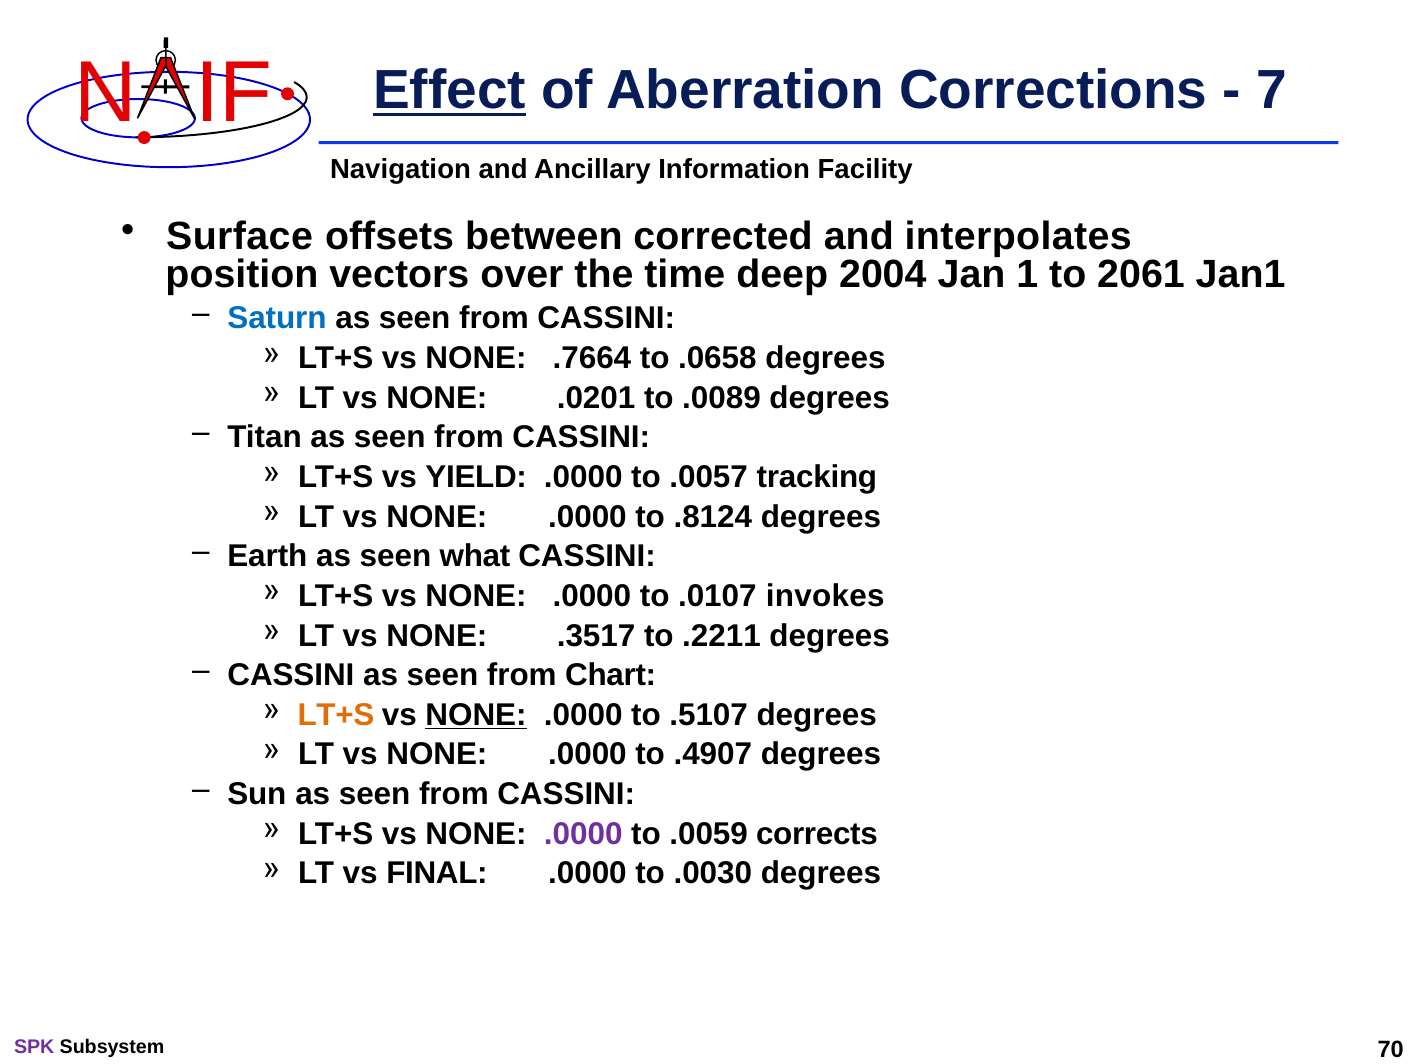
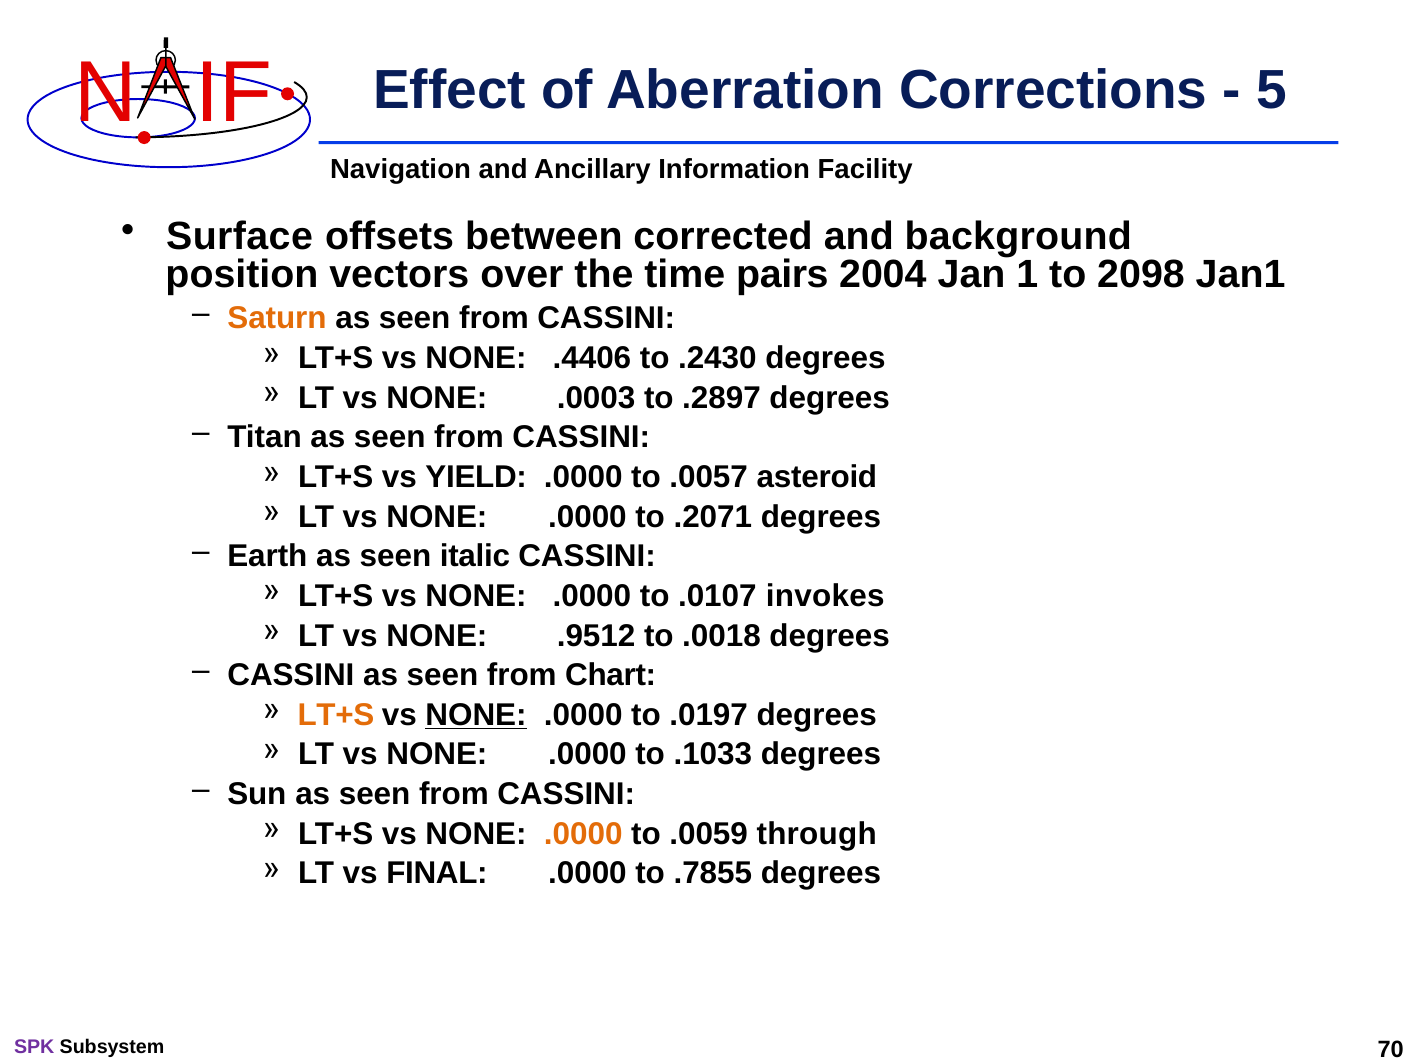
Effect underline: present -> none (450, 91)
7: 7 -> 5 (1271, 91)
interpolates: interpolates -> background (1018, 237)
deep: deep -> pairs (782, 275)
2061: 2061 -> 2098 (1141, 275)
Saturn colour: blue -> orange (277, 319)
.7664: .7664 -> .4406 (592, 358)
.0658: .0658 -> .2430 (717, 358)
.0201: .0201 -> .0003 (596, 398)
.0089: .0089 -> .2897 (722, 398)
tracking: tracking -> asteroid (817, 477)
.8124: .8124 -> .2071 (713, 517)
what: what -> italic (475, 556)
.3517: .3517 -> .9512 (596, 636)
.2211: .2211 -> .0018 (722, 636)
.5107: .5107 -> .0197 (709, 715)
.4907: .4907 -> .1033 (713, 755)
.0000 colour: purple -> orange (583, 834)
corrects: corrects -> through (817, 834)
.0030: .0030 -> .7855 (713, 873)
